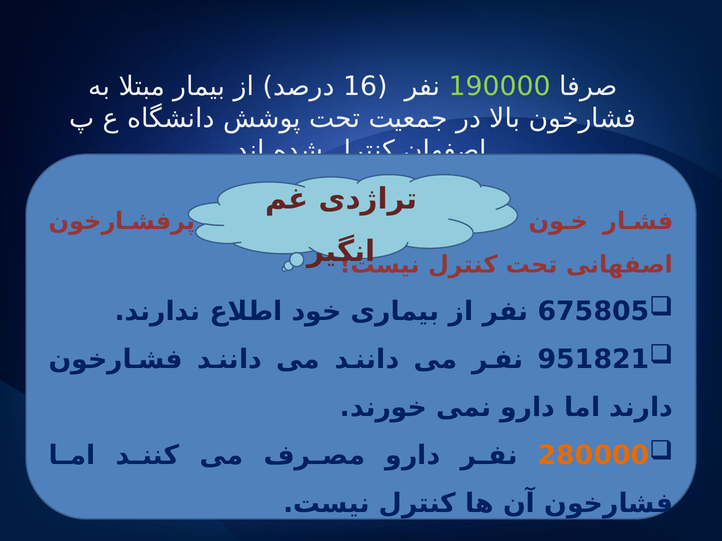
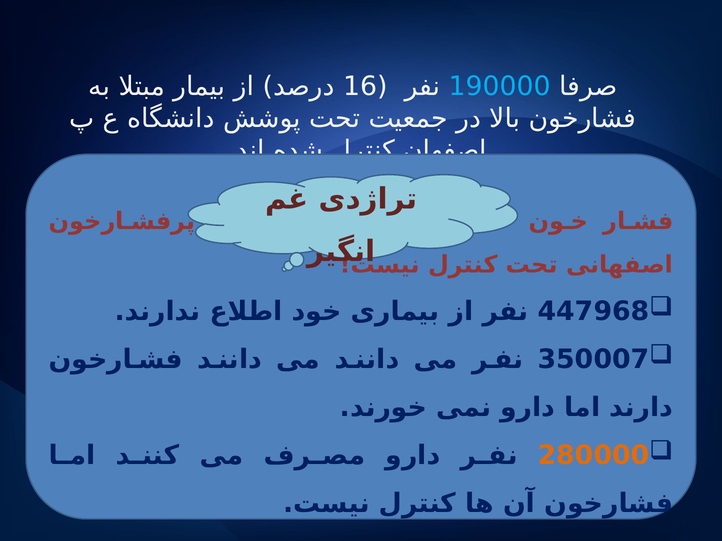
190000 colour: light green -> light blue (500, 86)
675805: 675805 -> 447968 (594, 312)
951821: 951821 -> 350007 (594, 360)
